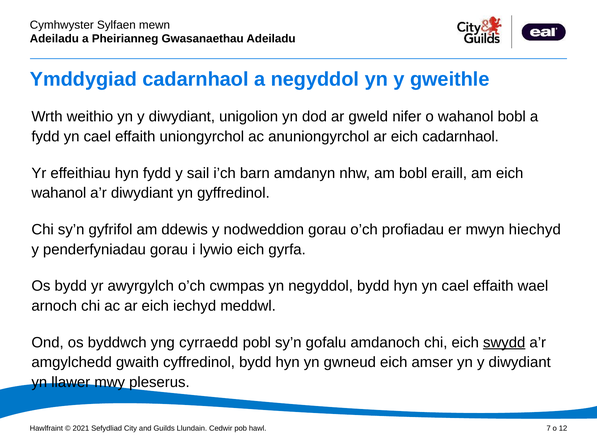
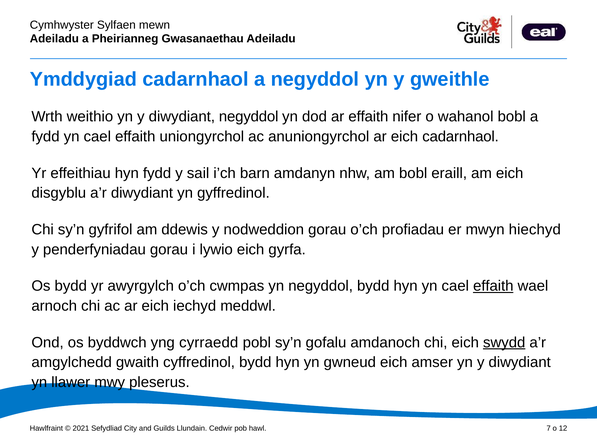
diwydiant unigolion: unigolion -> negyddol (249, 117)
ar gweld: gweld -> effaith (368, 117)
wahanol: wahanol -> disgyblu (59, 193)
effaith underline: none -> present (493, 286)
